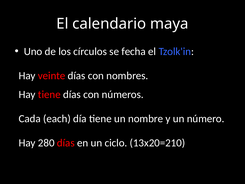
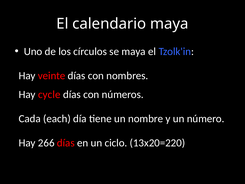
se fecha: fecha -> maya (134, 51)
Hay tiene: tiene -> cycle (49, 94)
280: 280 -> 266 (46, 143)
13x20=210: 13x20=210 -> 13x20=220 (157, 143)
